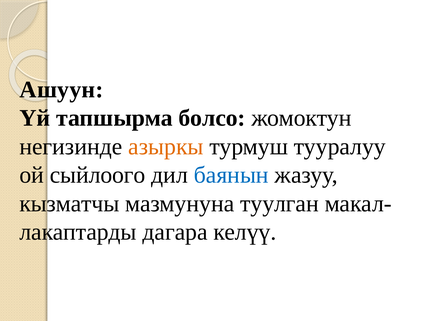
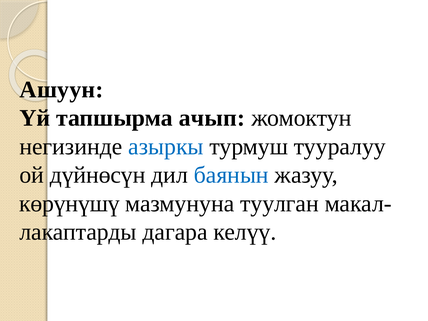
болсо: болсо -> ачып (212, 118)
азыркы colour: orange -> blue (166, 147)
сыйлоого: сыйлоого -> дүйнөсүн (98, 175)
кызматчы: кызматчы -> көрүнүшү (69, 204)
